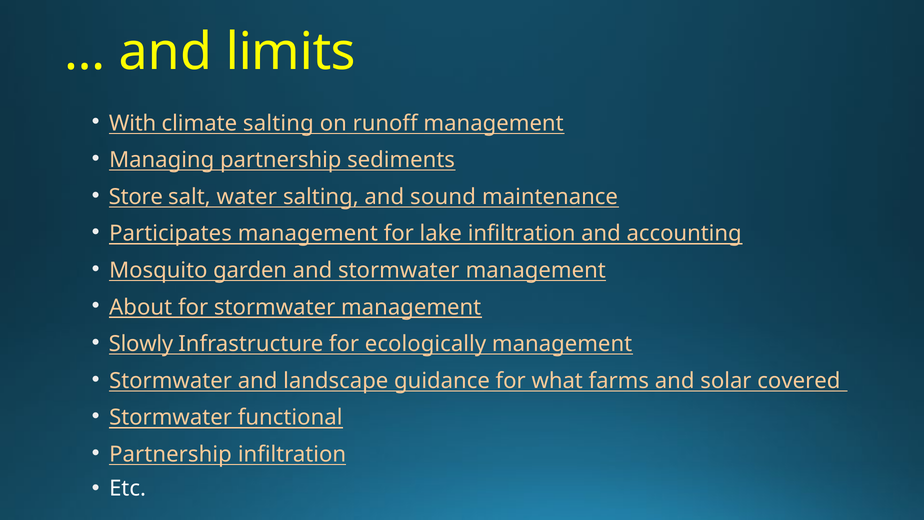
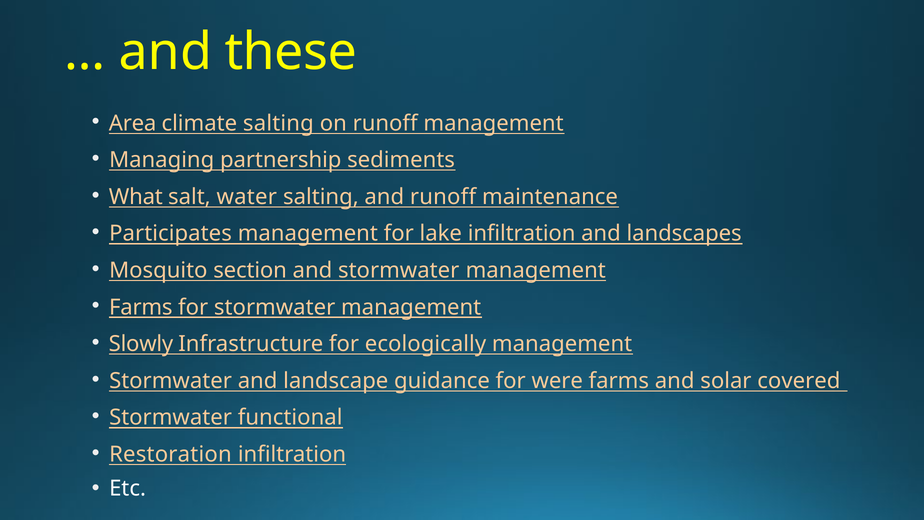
limits: limits -> these (291, 52)
With: With -> Area (133, 123)
Store: Store -> What (136, 197)
and sound: sound -> runoff (443, 197)
accounting: accounting -> landscapes (684, 234)
garden: garden -> section (250, 270)
About: About -> Farms (141, 307)
what: what -> were (557, 381)
Partnership: Partnership -> Restoration (170, 454)
